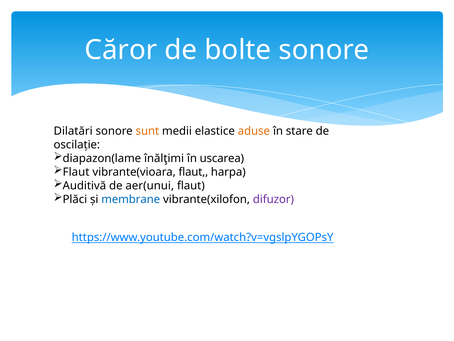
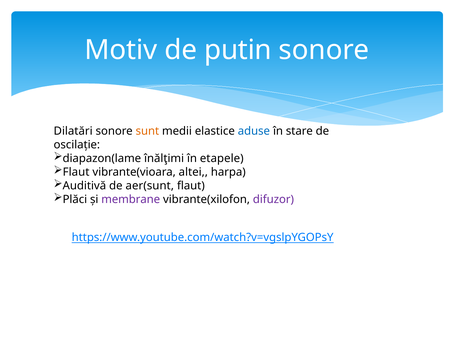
Căror: Căror -> Motiv (121, 50)
bolte: bolte -> putin (238, 50)
aduse colour: orange -> blue (254, 131)
uscarea: uscarea -> etapele (222, 158)
vibrante(vioara flaut: flaut -> altei (193, 172)
aer(unui: aer(unui -> aer(sunt (150, 185)
membrane colour: blue -> purple (131, 199)
